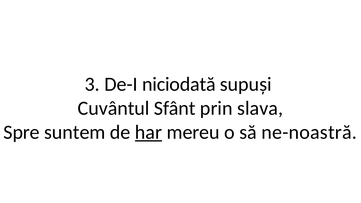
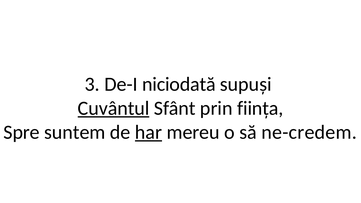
Cuvântul underline: none -> present (114, 108)
slava: slava -> ființa (260, 108)
ne-noastră: ne-noastră -> ne-credem (309, 132)
